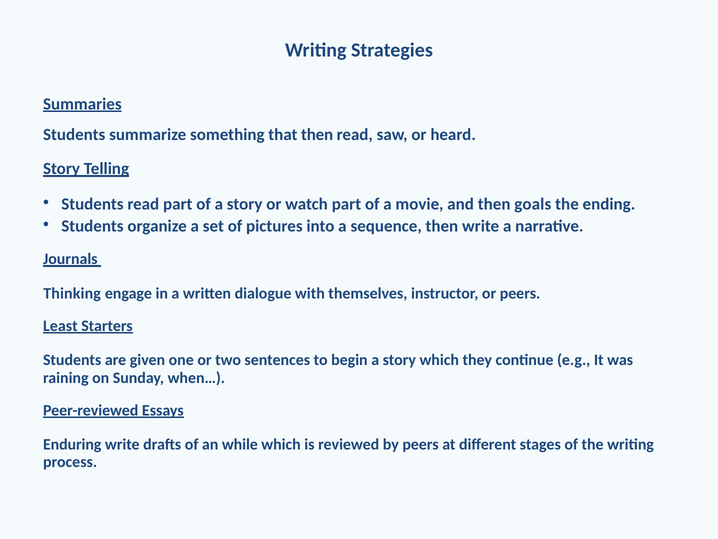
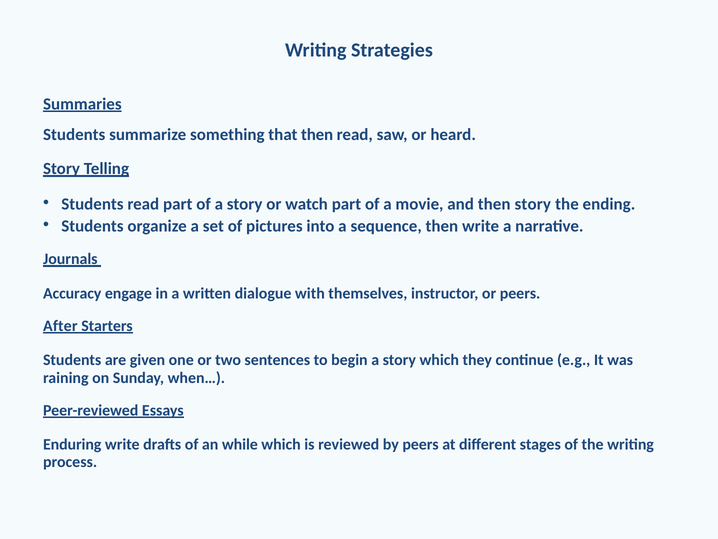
then goals: goals -> story (533, 204)
Thinking: Thinking -> Accuracy (72, 293)
Least: Least -> After (60, 326)
